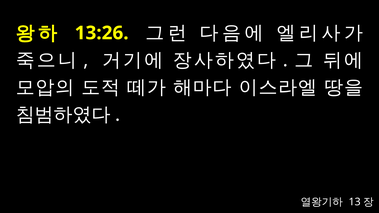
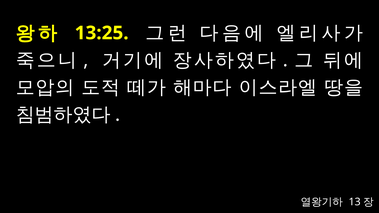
13:26: 13:26 -> 13:25 (102, 33)
